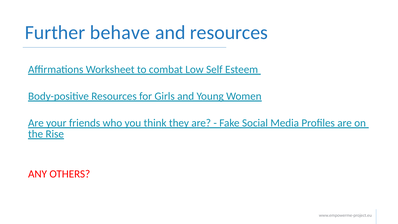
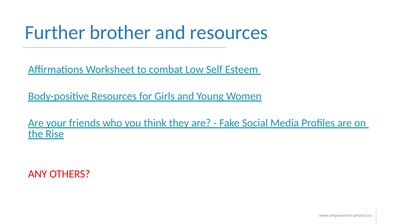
behave: behave -> brother (120, 32)
